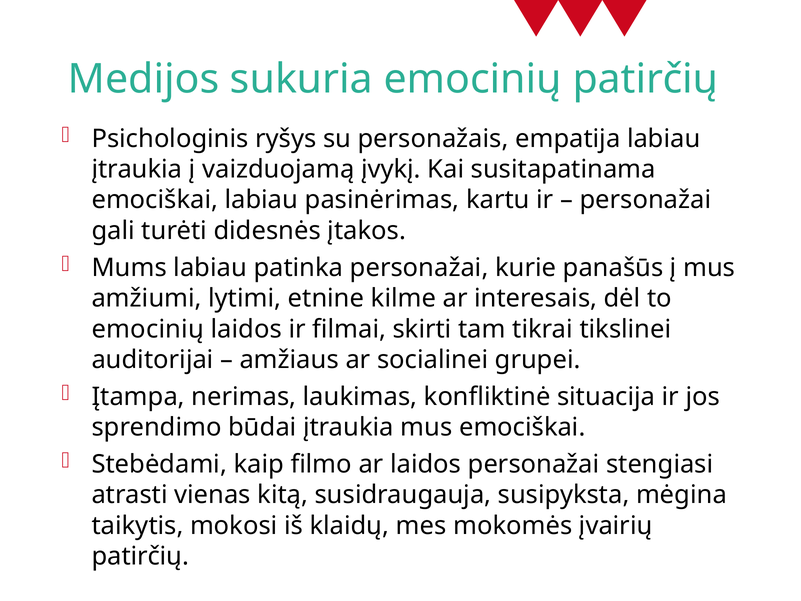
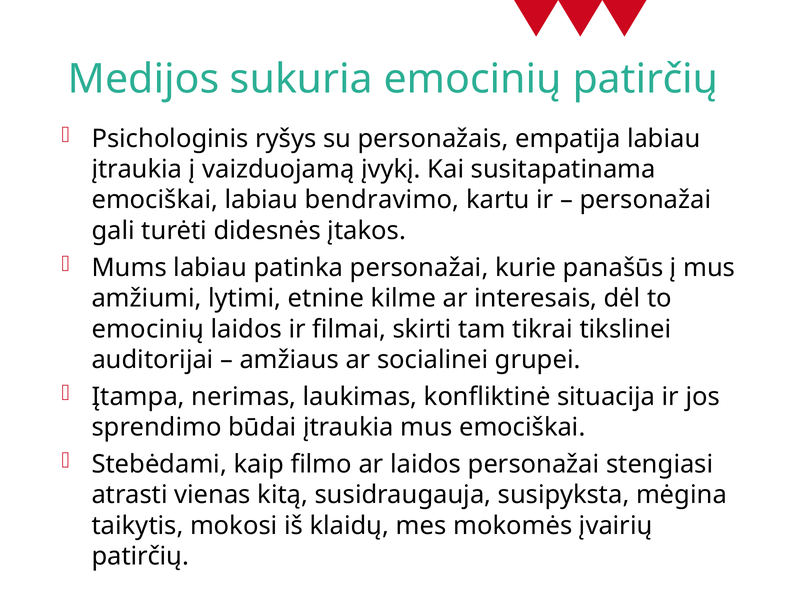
pasinėrimas: pasinėrimas -> bendravimo (382, 200)
